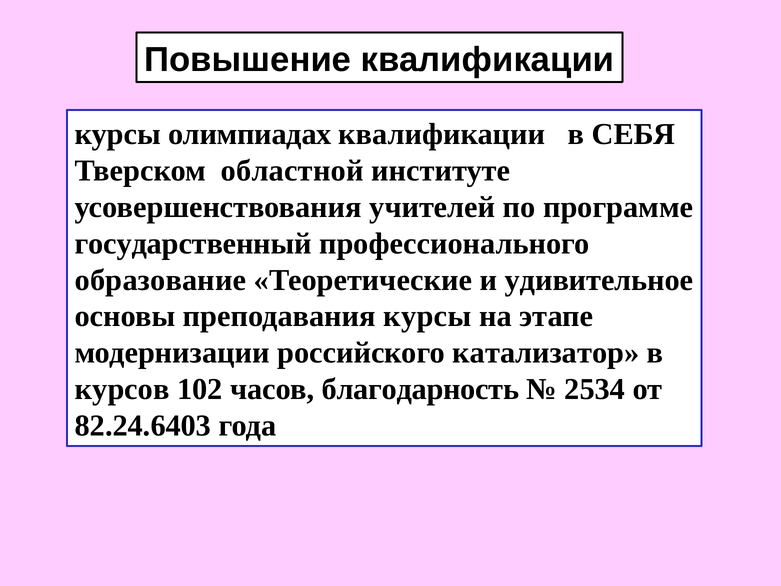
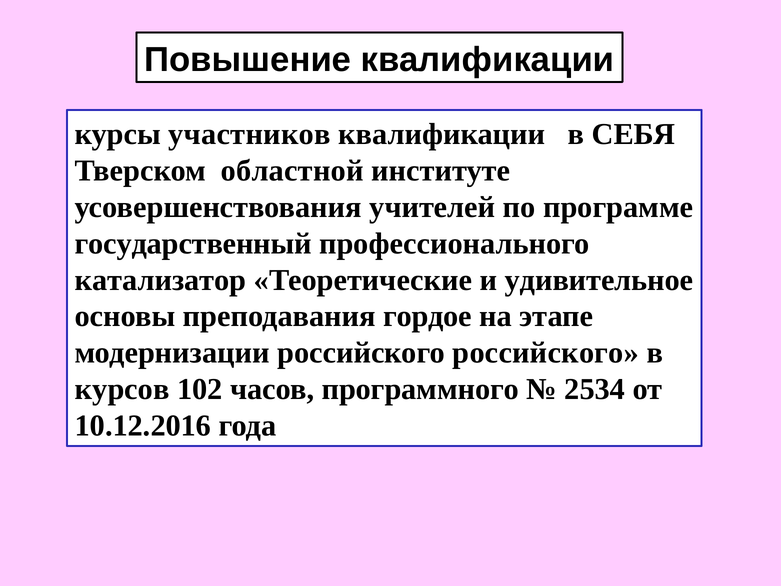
олимпиадах: олимпиадах -> участников (250, 134)
образование: образование -> катализатор (161, 280)
преподавания курсы: курсы -> гордое (428, 316)
российского катализатор: катализатор -> российского (546, 353)
благодарность: благодарность -> программного (420, 389)
82.24.6403: 82.24.6403 -> 10.12.2016 (143, 426)
